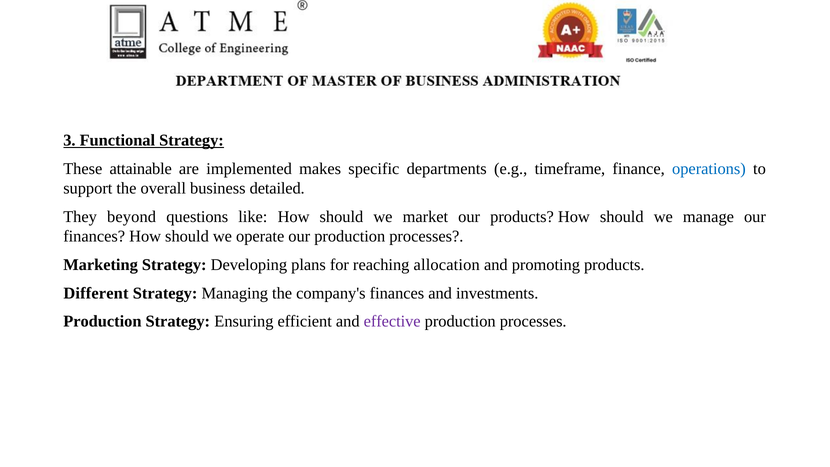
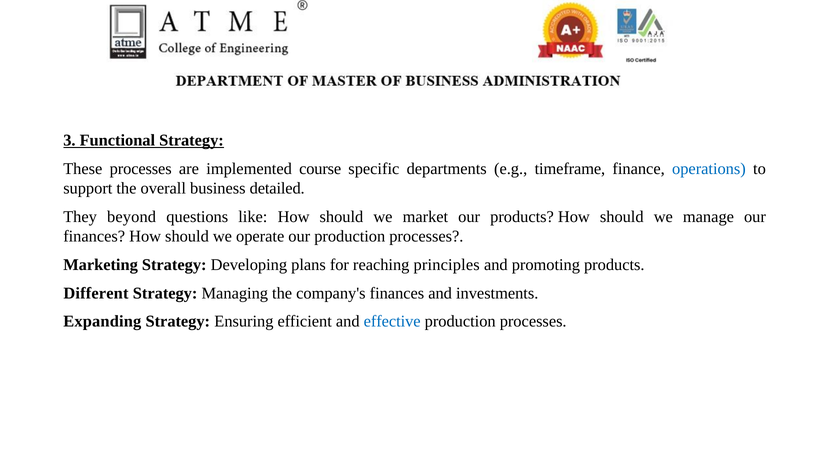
These attainable: attainable -> processes (141, 169)
makes: makes -> course (320, 169)
allocation: allocation -> principles (447, 265)
Production: Production -> Expanding (102, 321)
effective colour: purple -> blue (392, 321)
